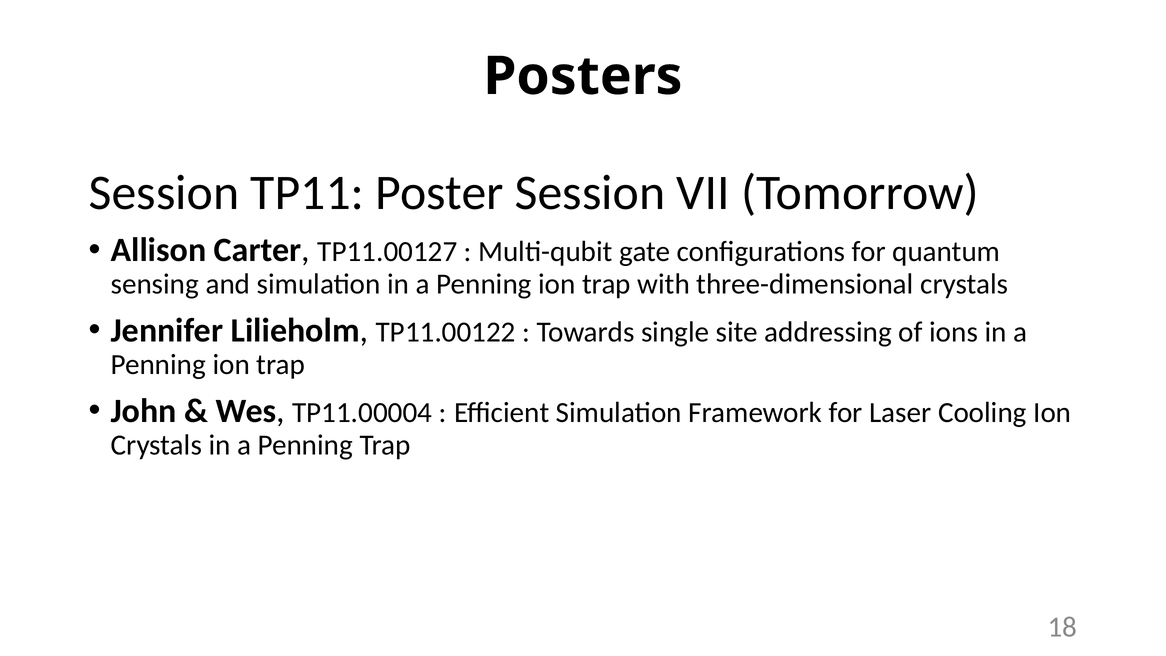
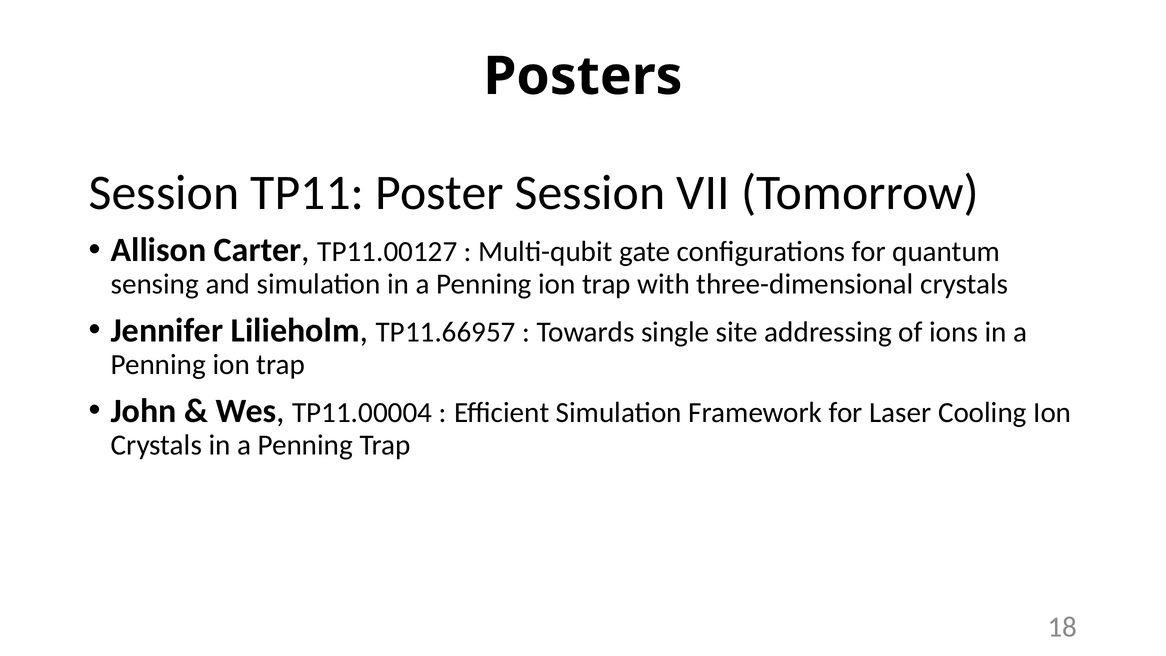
TP11.00122: TP11.00122 -> TP11.66957 (446, 332)
